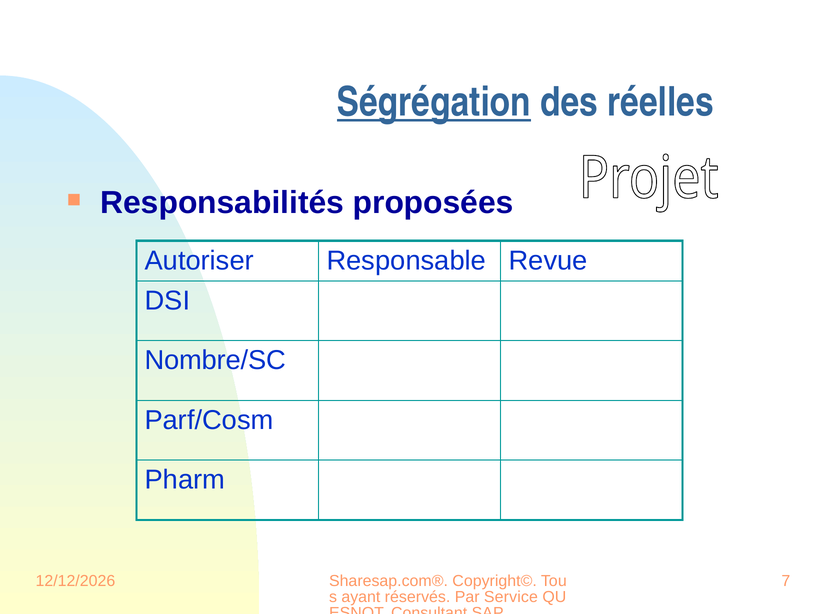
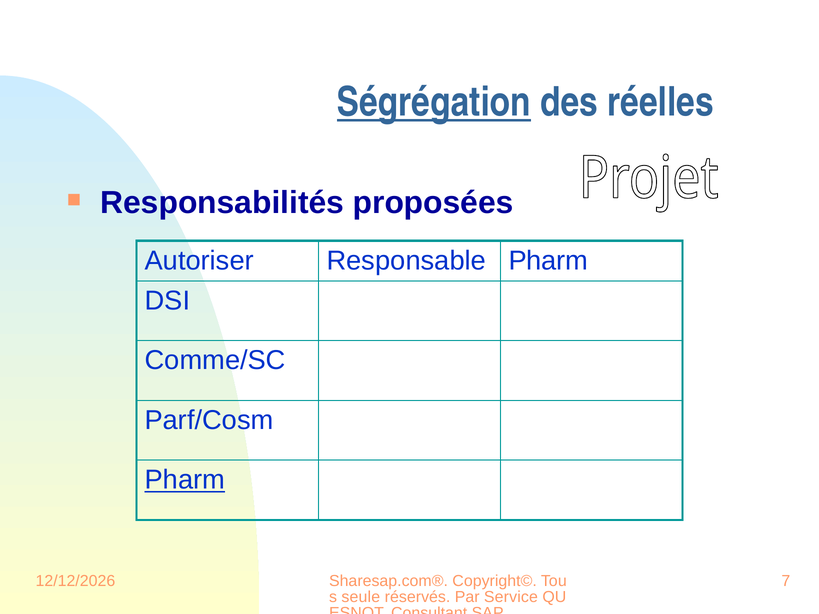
Responsable Revue: Revue -> Pharm (548, 261)
Nombre/SC: Nombre/SC -> Comme/SC (215, 361)
Pharm underline: none -> present (185, 480)
ayant: ayant -> seule (361, 597)
